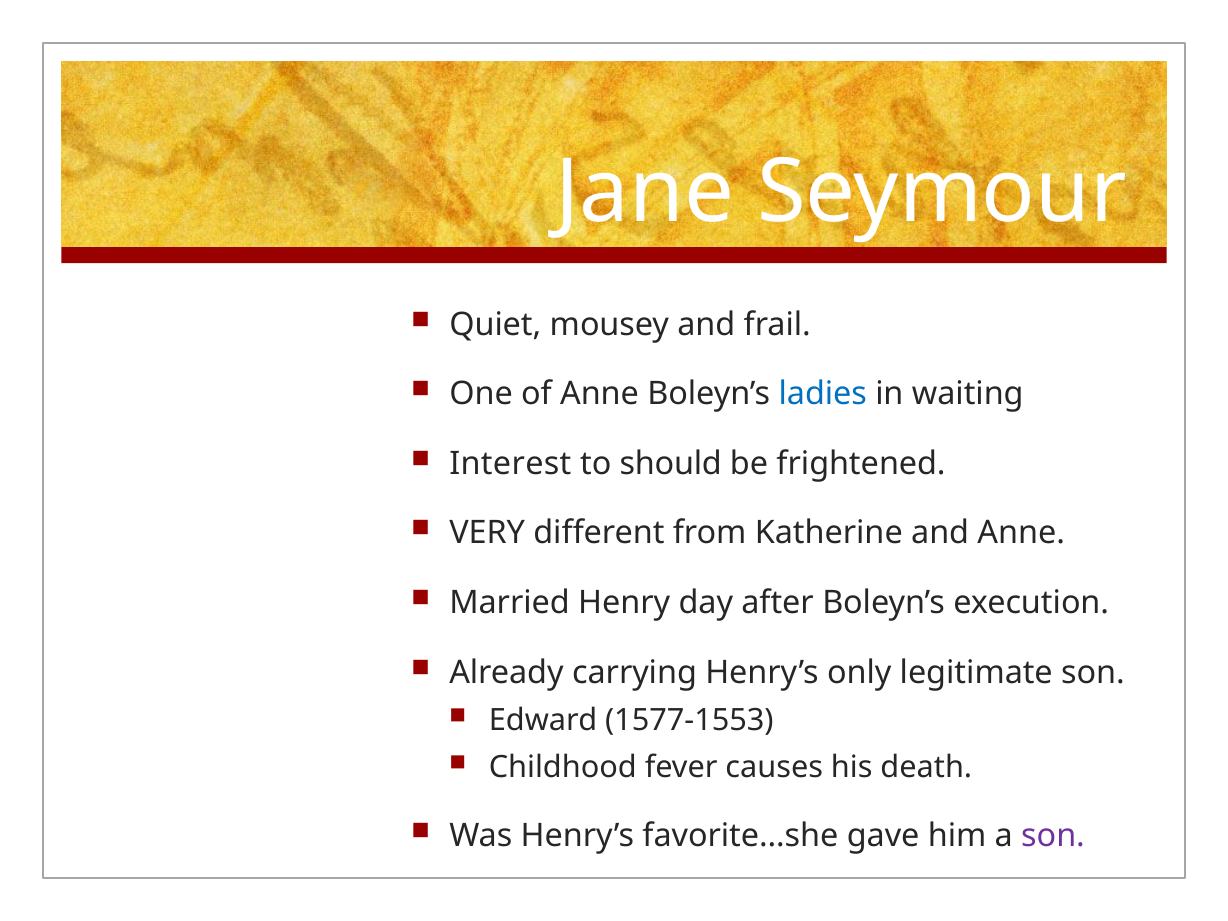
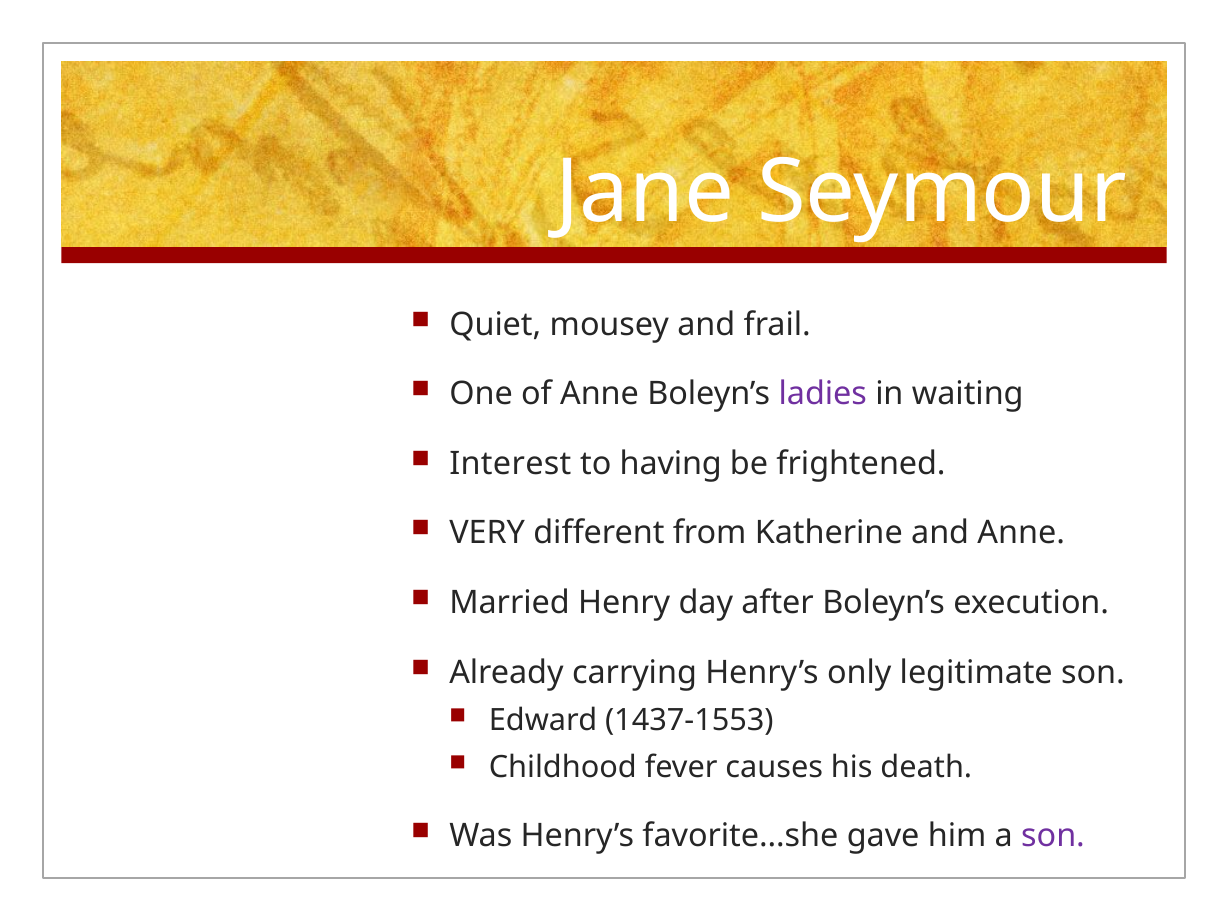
ladies colour: blue -> purple (823, 394)
should: should -> having (671, 464)
1577-1553: 1577-1553 -> 1437-1553 (689, 720)
